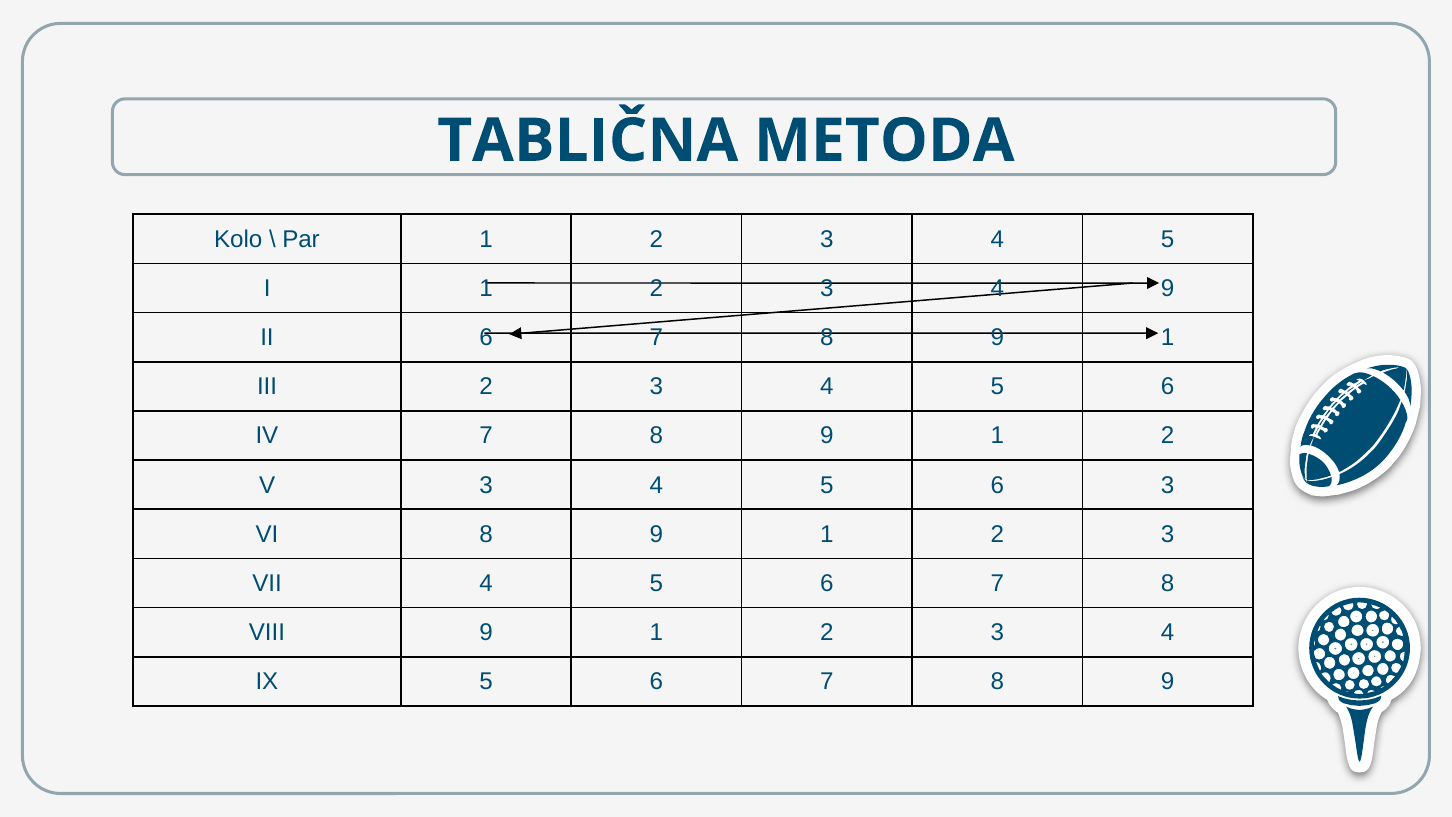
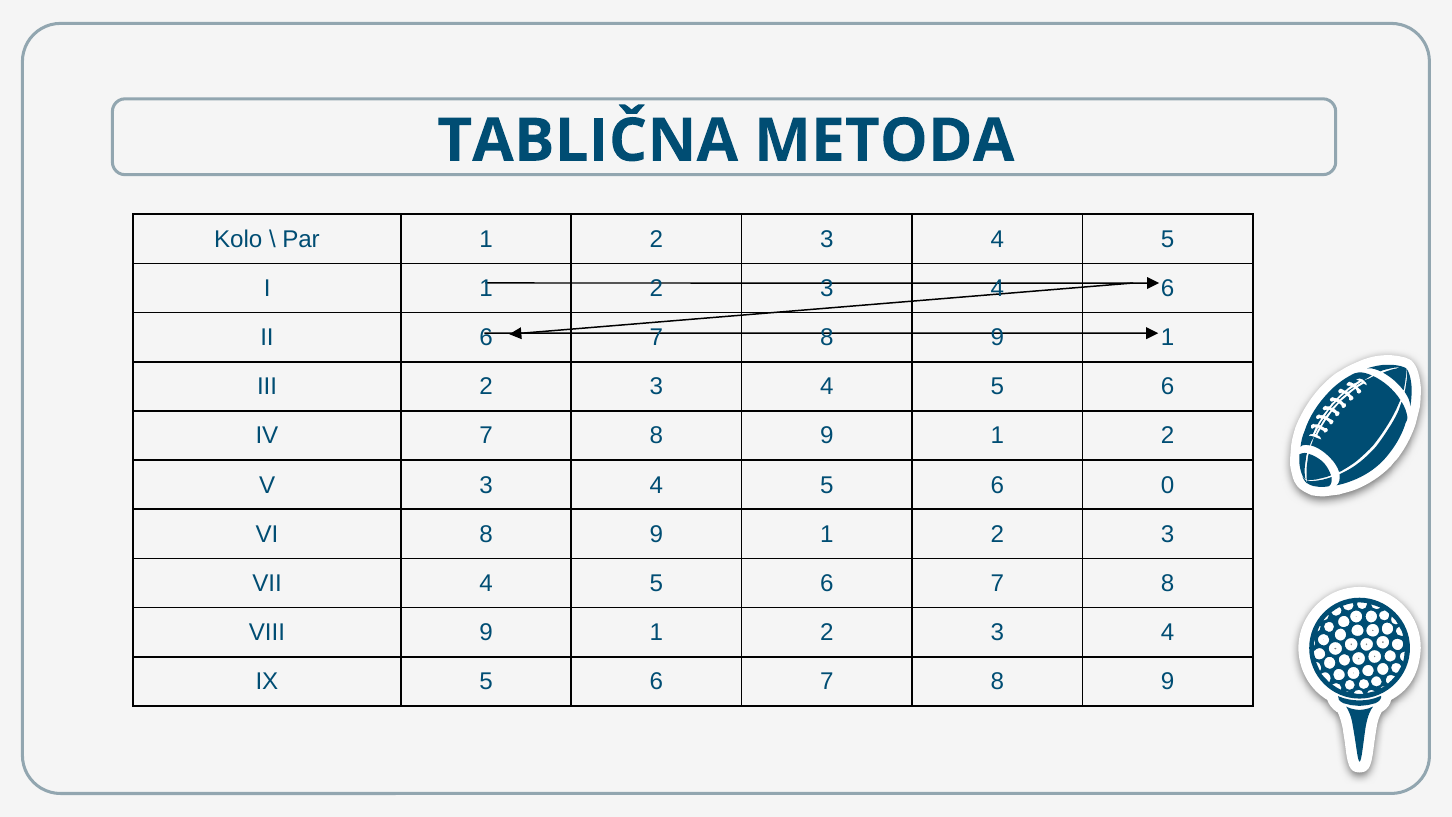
4 9: 9 -> 6 (1168, 288)
6 3: 3 -> 0 (1168, 485)
